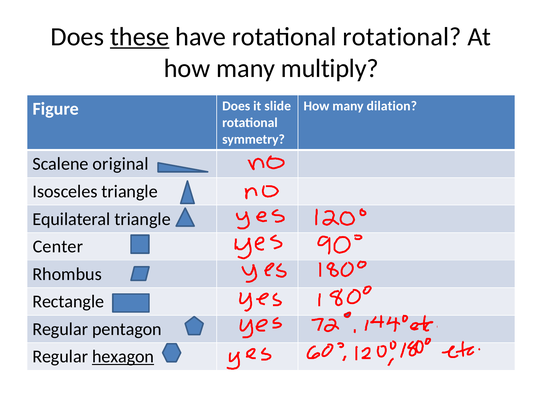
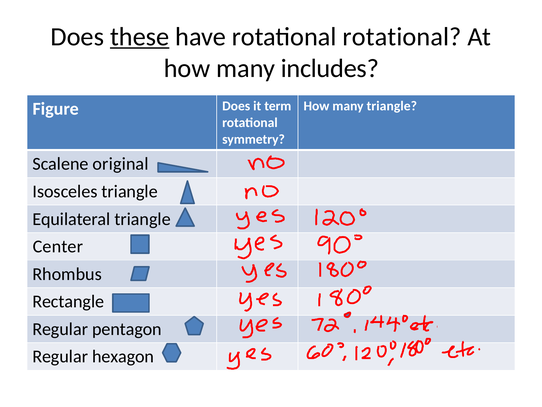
multiply: multiply -> includes (330, 68)
many dilation: dilation -> triangle (392, 106)
slide: slide -> term (278, 106)
hexagon underline: present -> none (123, 356)
